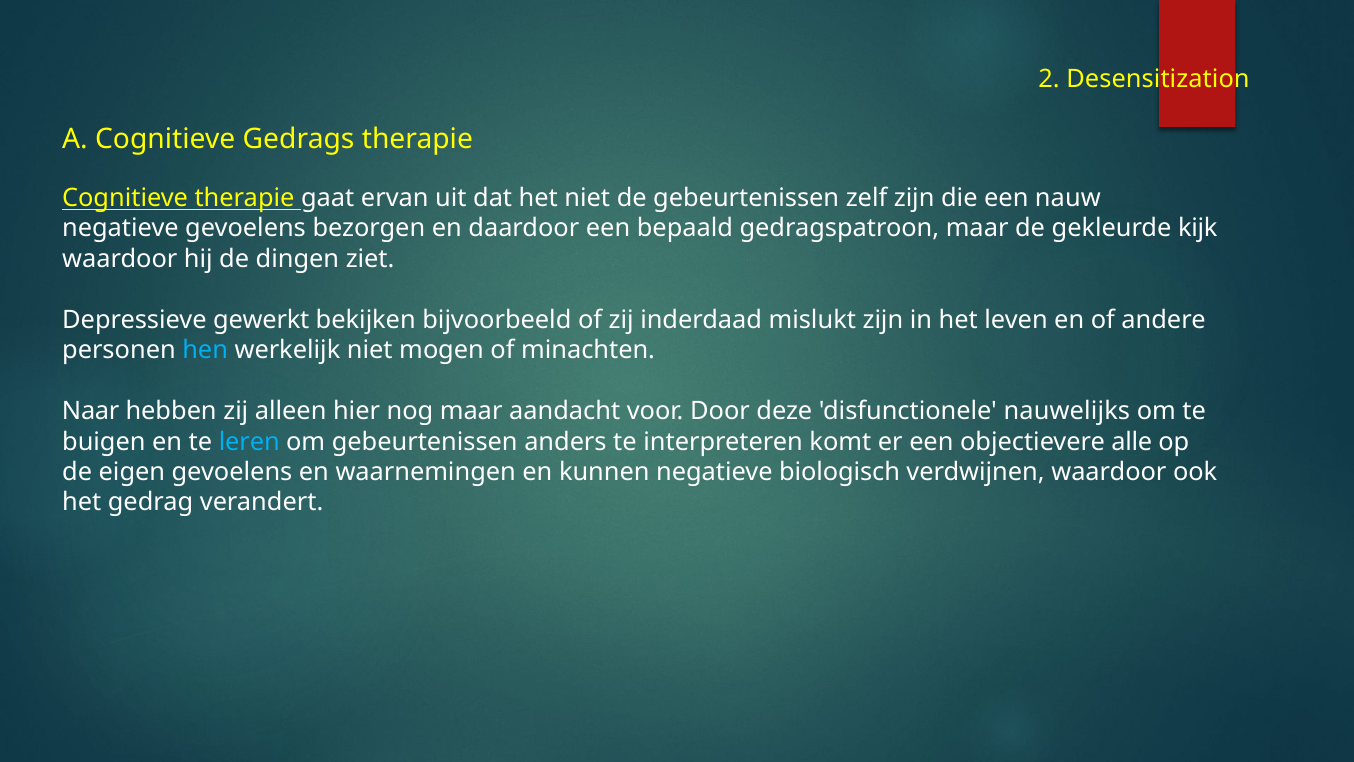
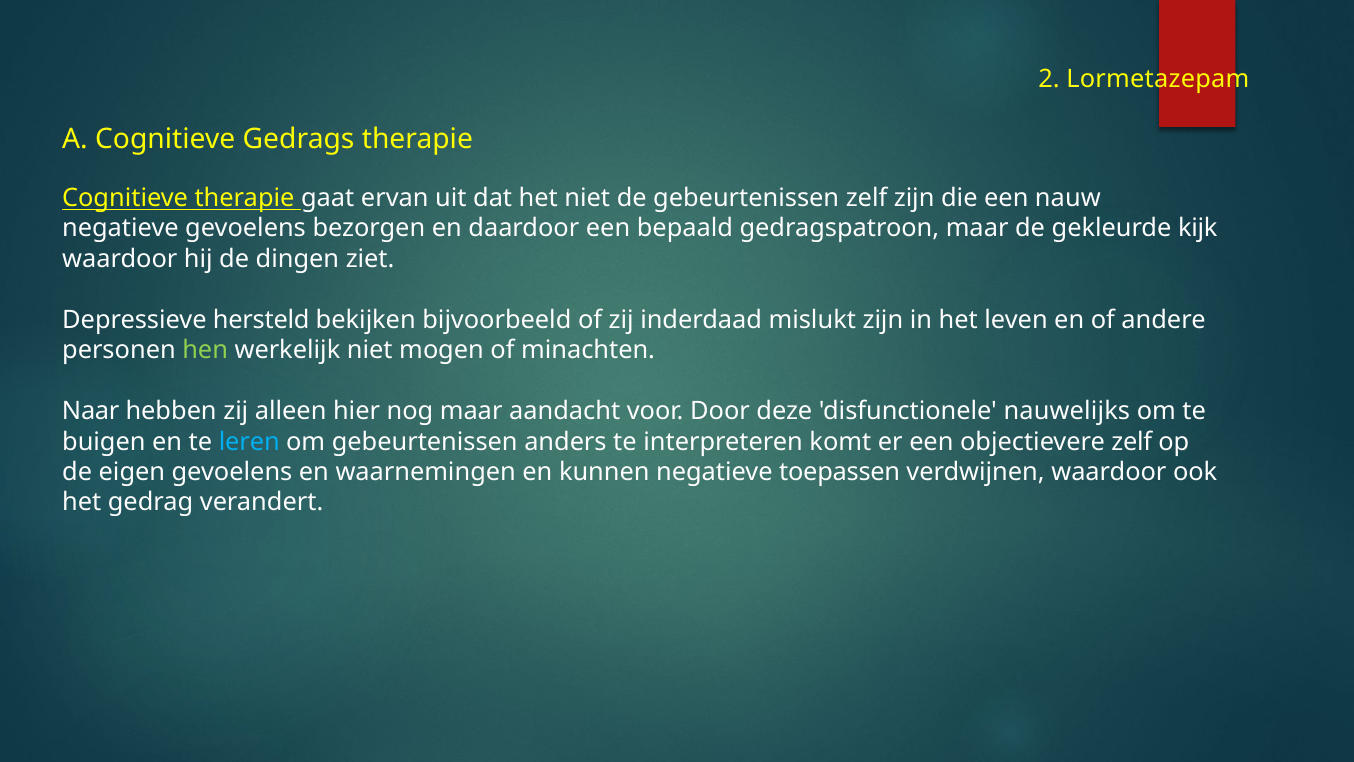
Desensitization: Desensitization -> Lormetazepam (1158, 79)
gewerkt: gewerkt -> hersteld (261, 320)
hen colour: light blue -> light green (205, 350)
objectievere alle: alle -> zelf (1132, 441)
biologisch: biologisch -> toepassen (840, 472)
